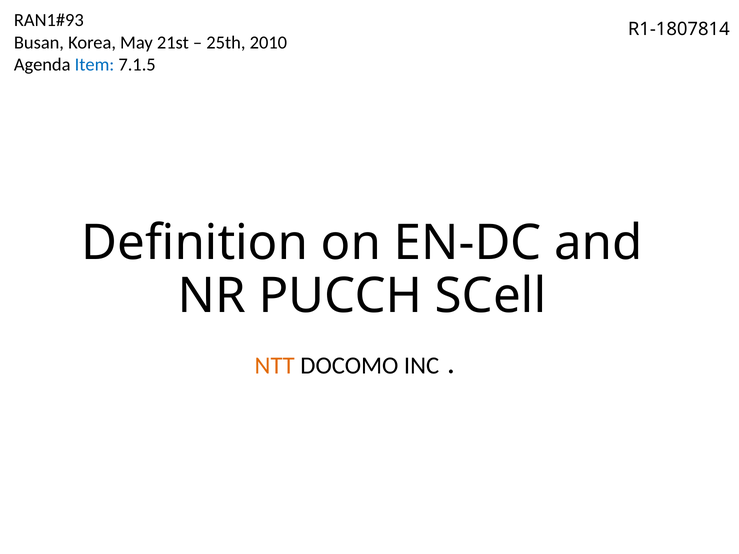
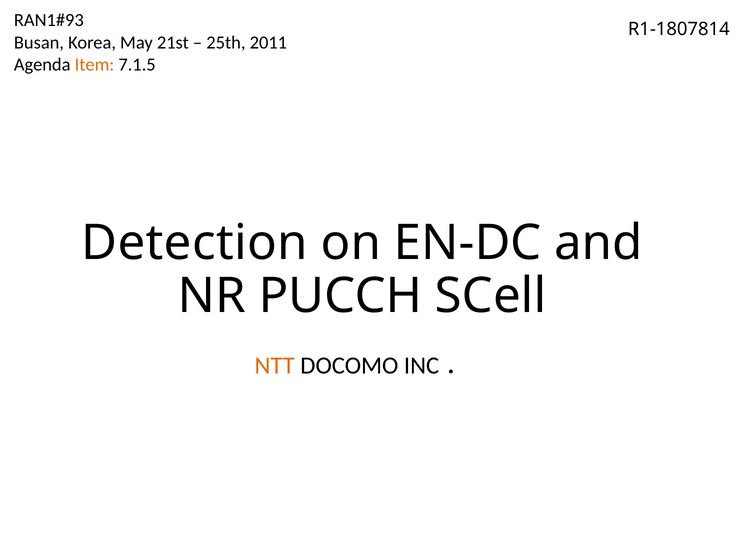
2010: 2010 -> 2011 (268, 42)
Item colour: blue -> orange (95, 65)
Definition: Definition -> Detection (195, 243)
